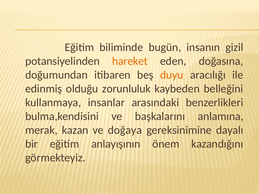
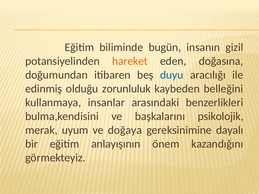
duyu colour: orange -> blue (172, 75)
anlamına: anlamına -> psikolojik (221, 117)
kazan: kazan -> uyum (75, 130)
